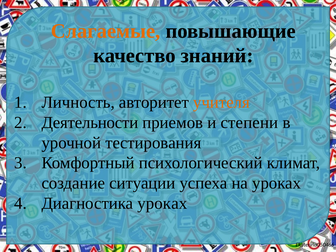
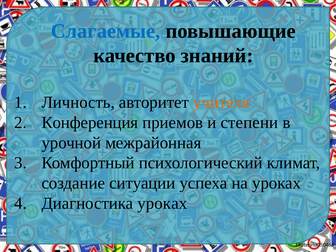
Слагаемые colour: orange -> blue (106, 31)
Деятельности: Деятельности -> Конференция (90, 123)
тестирования: тестирования -> межрайонная (153, 143)
